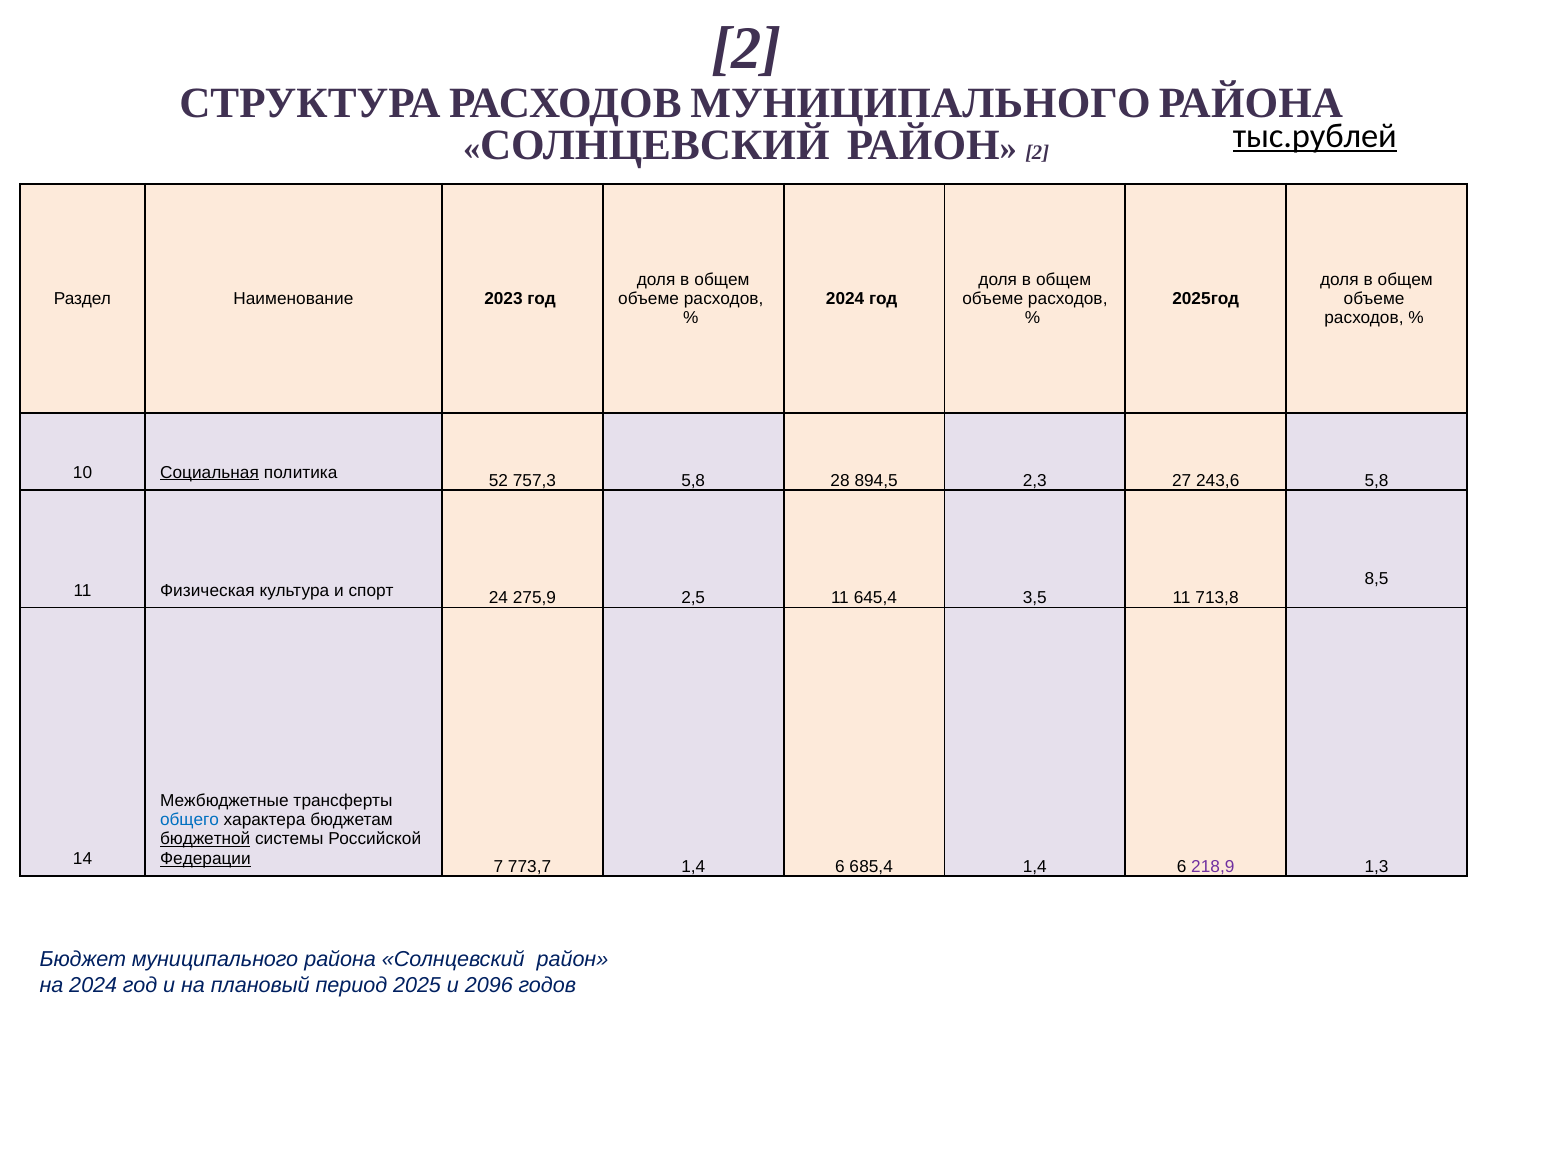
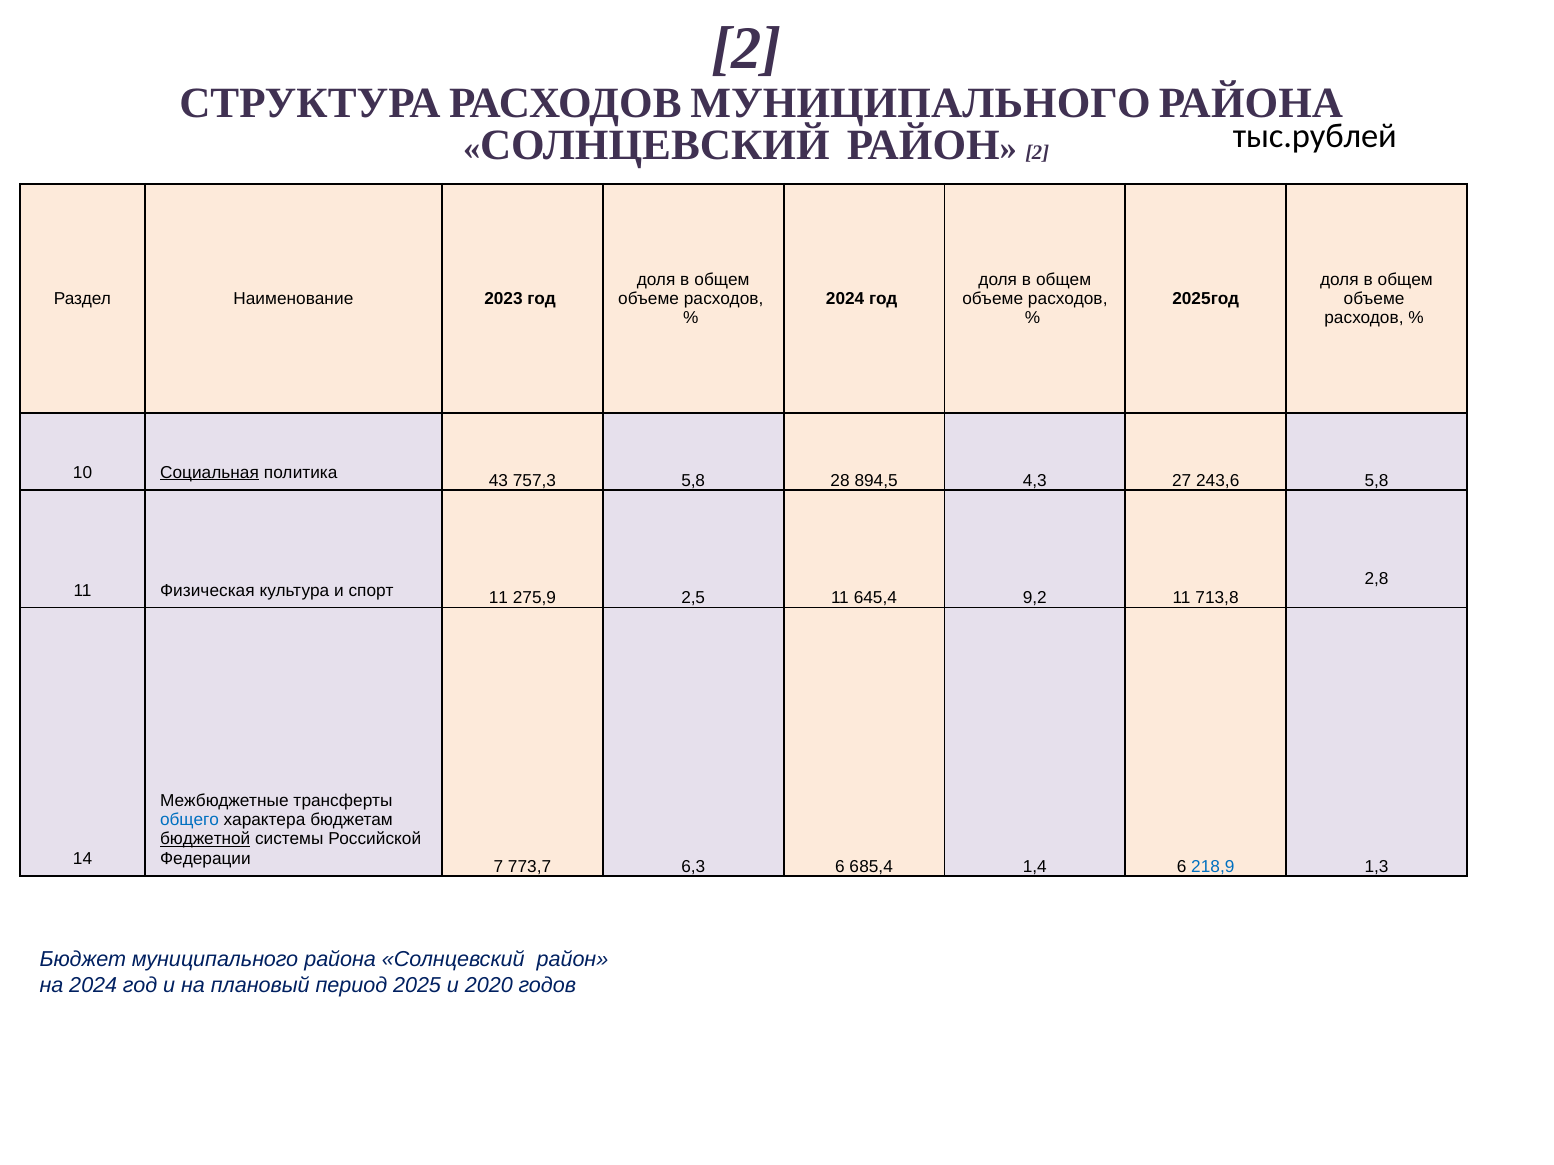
тыс.рублей underline: present -> none (1315, 136)
52: 52 -> 43 (498, 481)
2,3: 2,3 -> 4,3 (1035, 481)
8,5: 8,5 -> 2,8 (1376, 579)
спорт 24: 24 -> 11 (498, 598)
3,5: 3,5 -> 9,2 (1035, 598)
Федерации underline: present -> none (205, 859)
773,7 1,4: 1,4 -> 6,3 (693, 867)
218,9 colour: purple -> blue (1213, 867)
2096: 2096 -> 2020 (489, 986)
